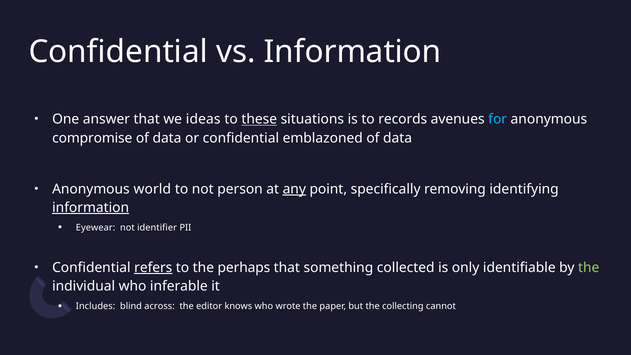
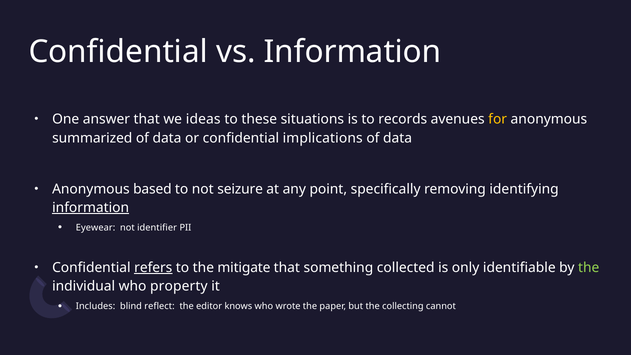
these underline: present -> none (259, 119)
for colour: light blue -> yellow (498, 119)
compromise: compromise -> summarized (92, 138)
emblazoned: emblazoned -> implications (323, 138)
world: world -> based (152, 189)
person: person -> seizure (240, 189)
any underline: present -> none (294, 189)
perhaps: perhaps -> mitigate (244, 268)
inferable: inferable -> property (179, 286)
across: across -> reflect (160, 306)
